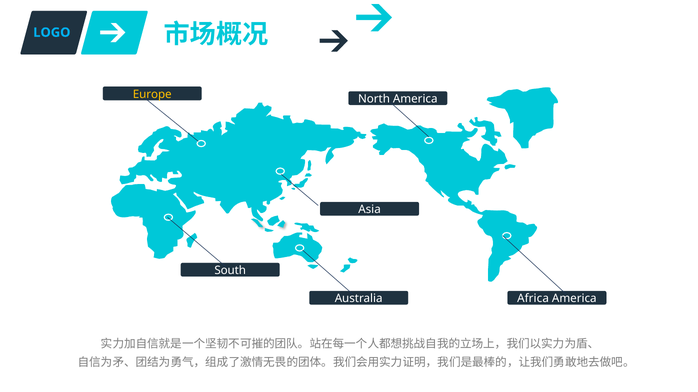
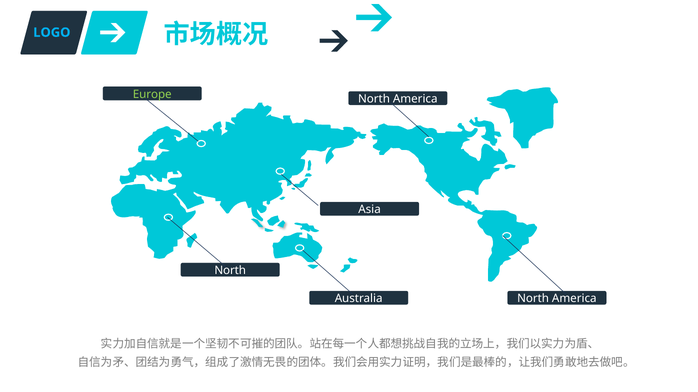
Europe colour: yellow -> light green (152, 94)
South: South -> North (230, 271)
Africa: Africa -> North (533, 299)
